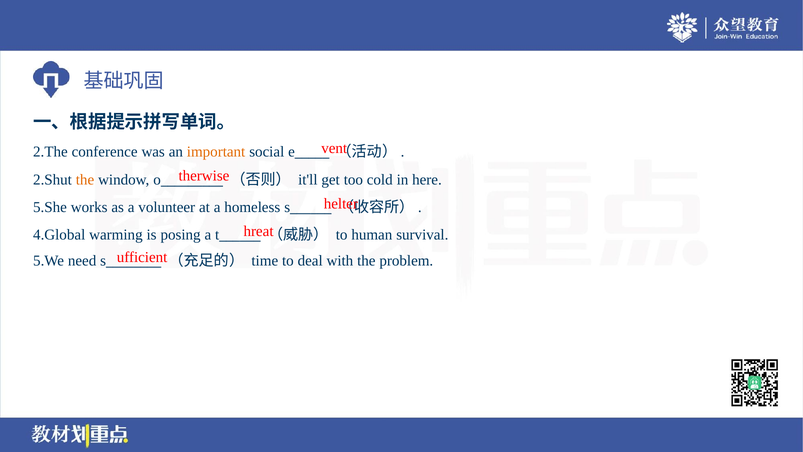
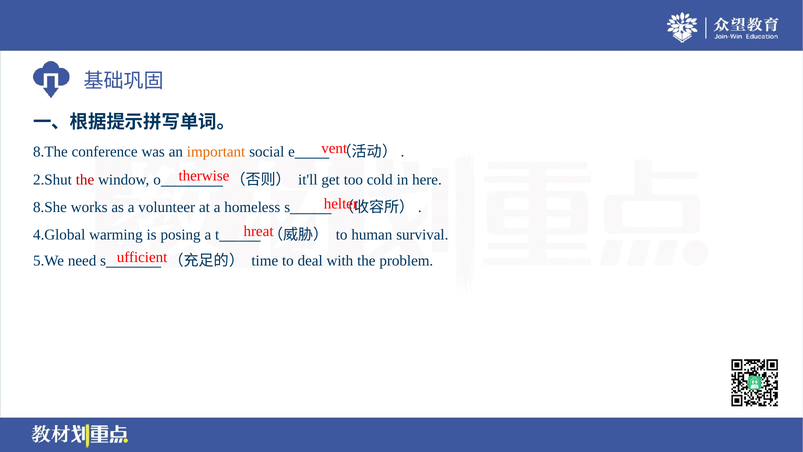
2.The: 2.The -> 8.The (50, 152)
the colour: orange -> red (85, 179)
5.She: 5.She -> 8.She (50, 207)
